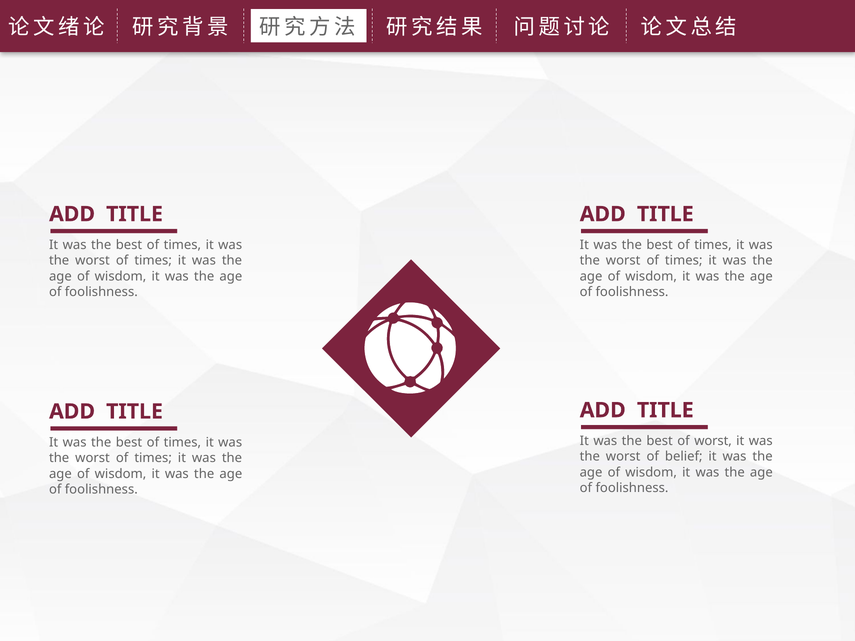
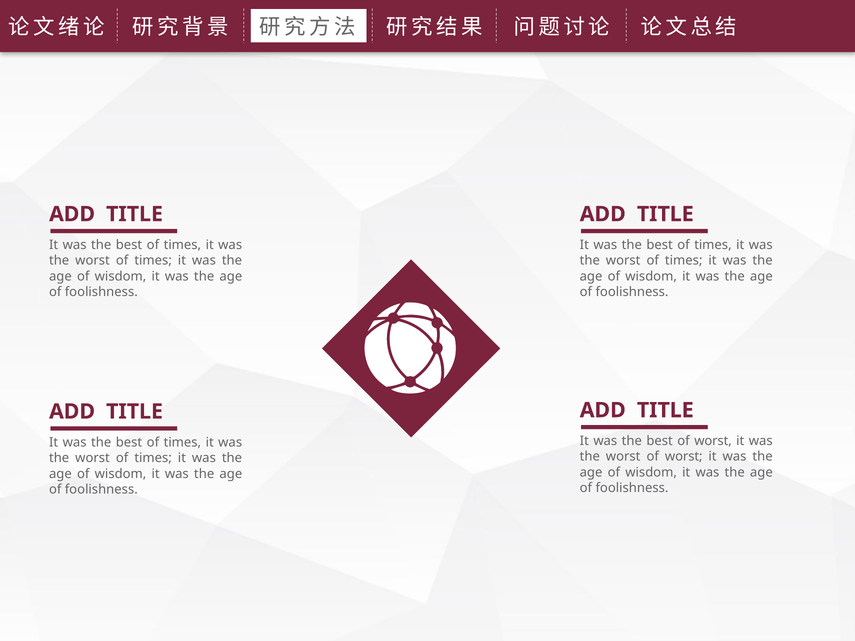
worst of belief: belief -> worst (684, 457)
